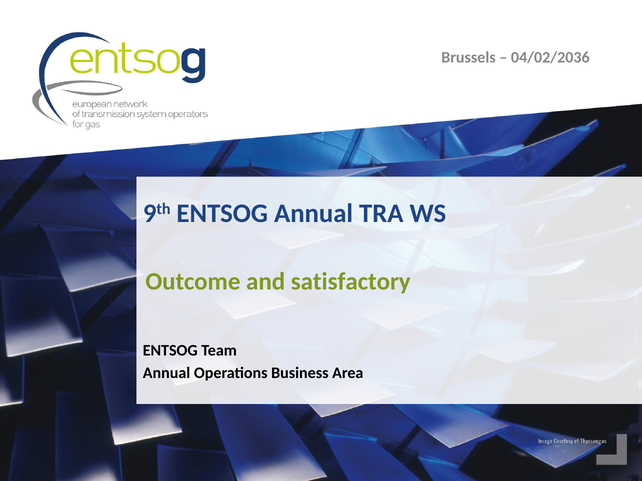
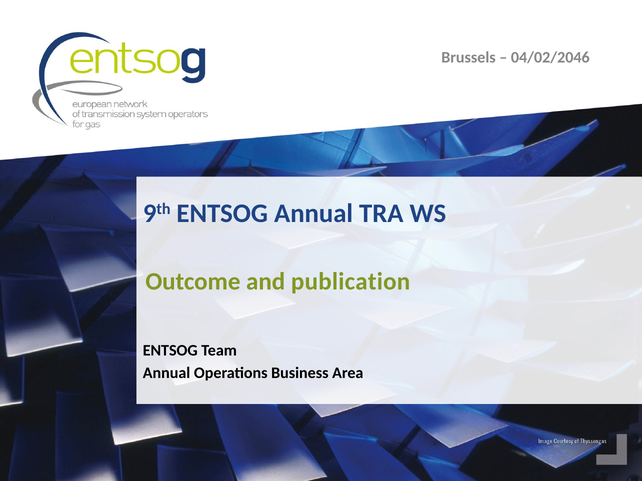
04/02/2036: 04/02/2036 -> 04/02/2046 (550, 57)
satisfactory: satisfactory -> publication (351, 282)
